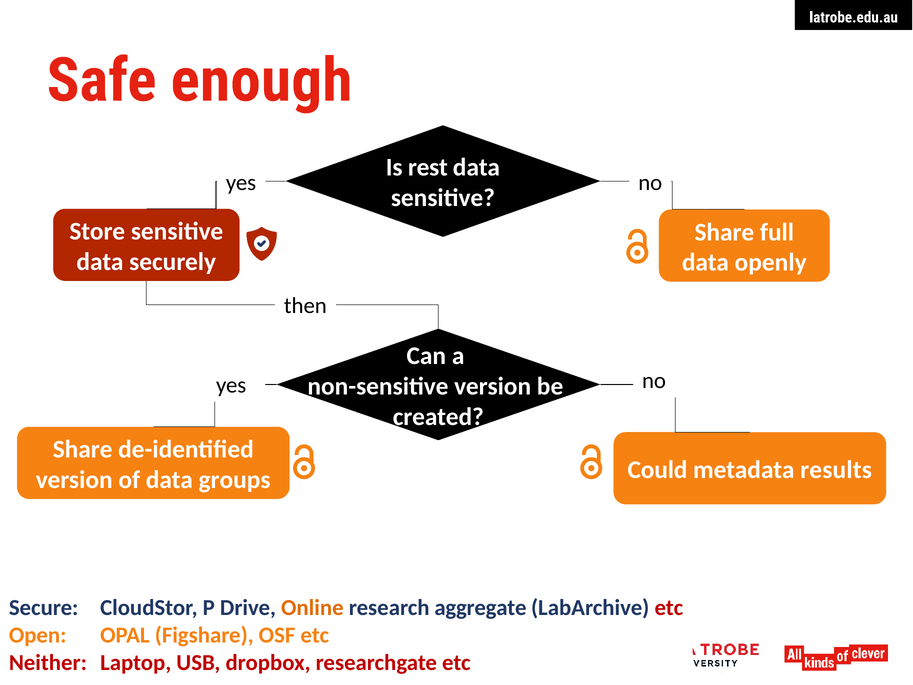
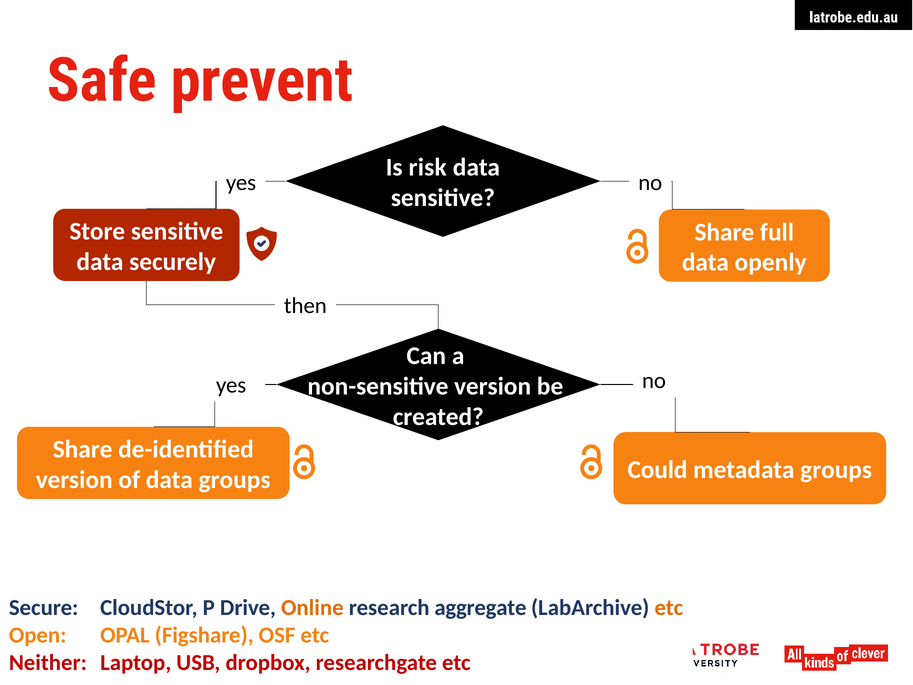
enough: enough -> prevent (262, 81)
rest: rest -> risk (428, 168)
metadata results: results -> groups (836, 470)
etc colour: red -> orange (669, 608)
